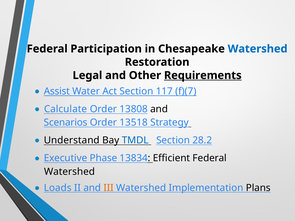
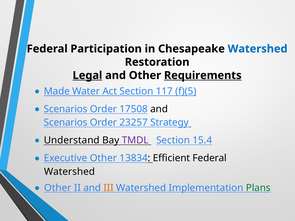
Legal underline: none -> present (87, 75)
Assist: Assist -> Made (57, 91)
f)(7: f)(7 -> f)(5 (186, 91)
Calculate: Calculate -> Scenarios (66, 109)
13808: 13808 -> 17508 (134, 109)
13518: 13518 -> 23257 (134, 123)
TMDL colour: blue -> purple (135, 140)
28.2: 28.2 -> 15.4 (202, 140)
Executive Phase: Phase -> Other (103, 158)
Loads: Loads -> Other (58, 188)
Plans colour: black -> green (258, 188)
